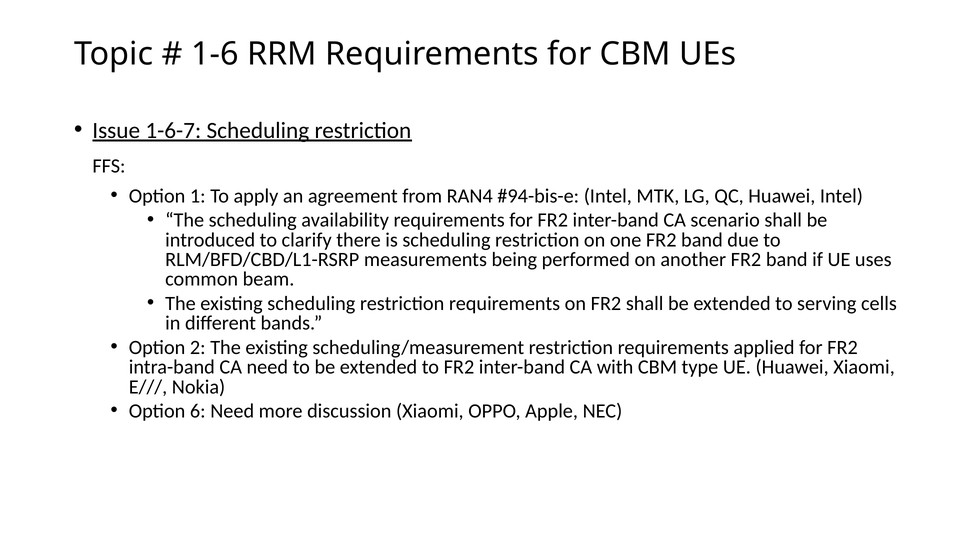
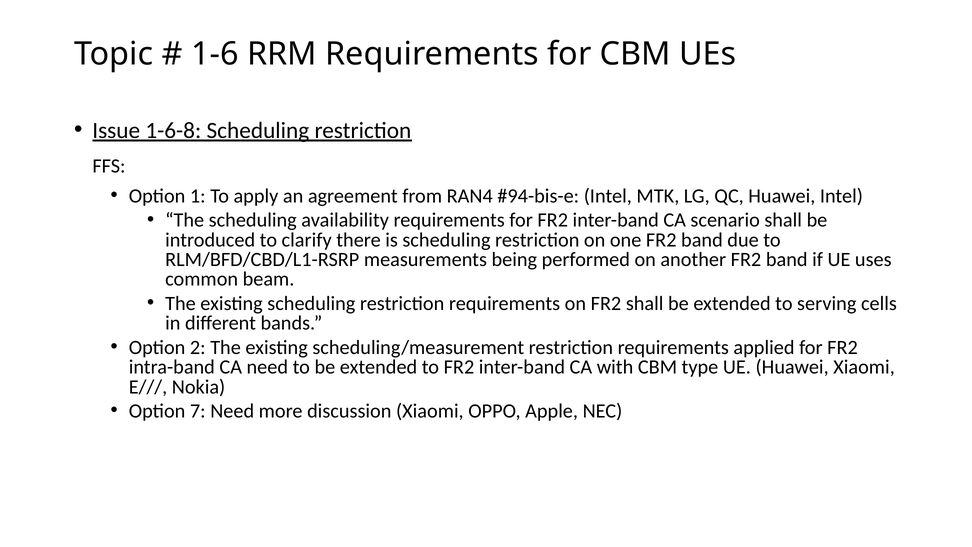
1-6-7: 1-6-7 -> 1-6-8 (173, 130)
6: 6 -> 7 (198, 411)
